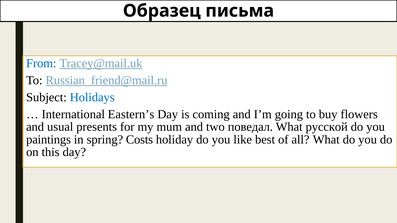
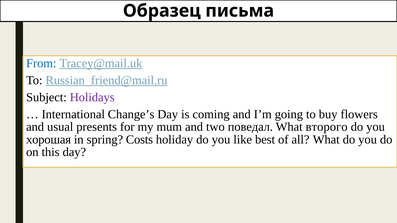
Holidays colour: blue -> purple (92, 97)
Eastern’s: Eastern’s -> Change’s (131, 114)
русской: русской -> второго (327, 127)
paintings: paintings -> хорошая (49, 140)
